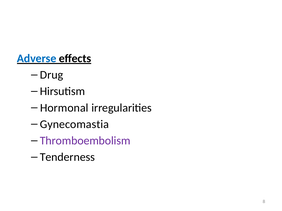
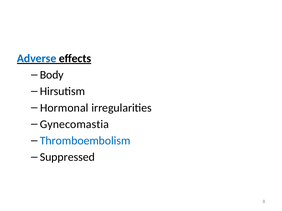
Drug: Drug -> Body (52, 75)
Thromboembolism colour: purple -> blue (85, 141)
Tenderness: Tenderness -> Suppressed (67, 157)
